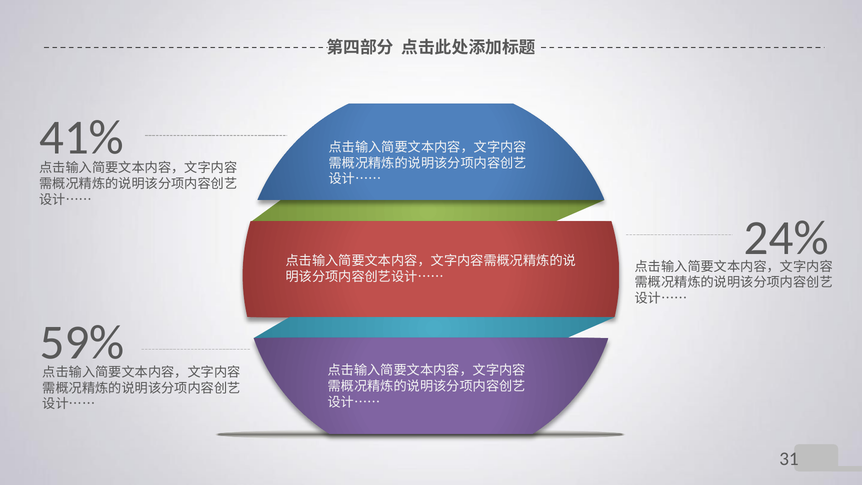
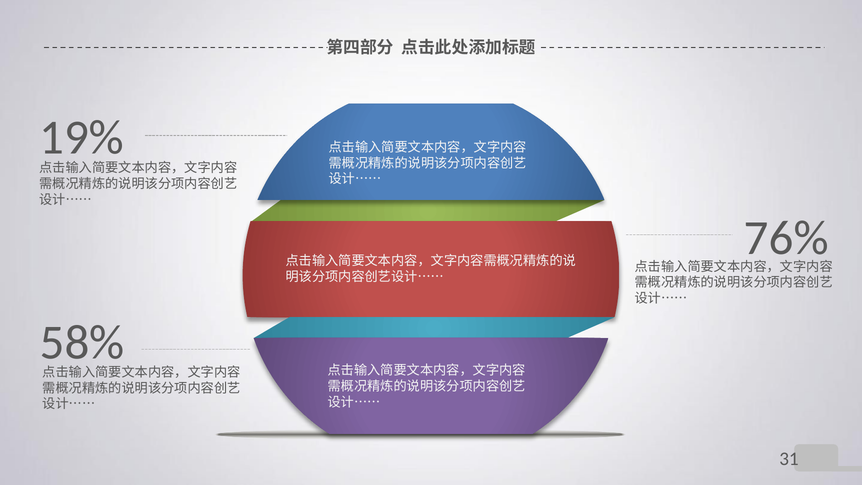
41%: 41% -> 19% (82, 137)
24%: 24% -> 76% (786, 238)
59%: 59% -> 58% (82, 342)
